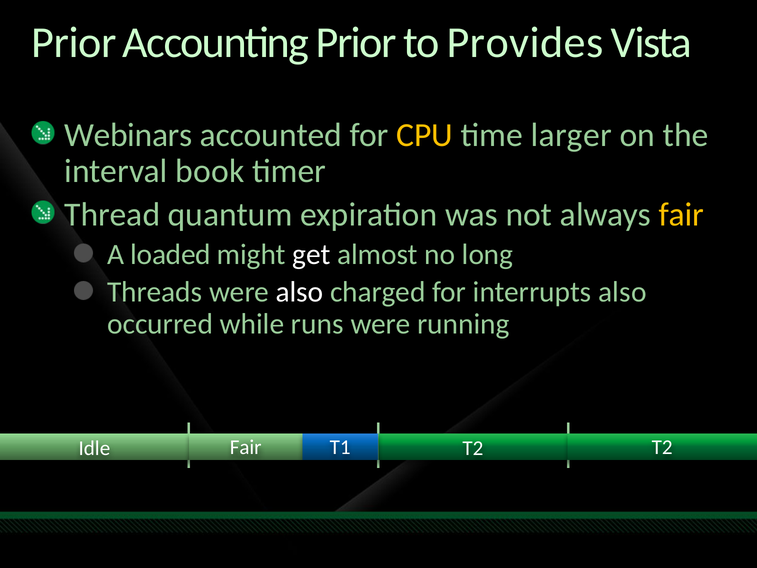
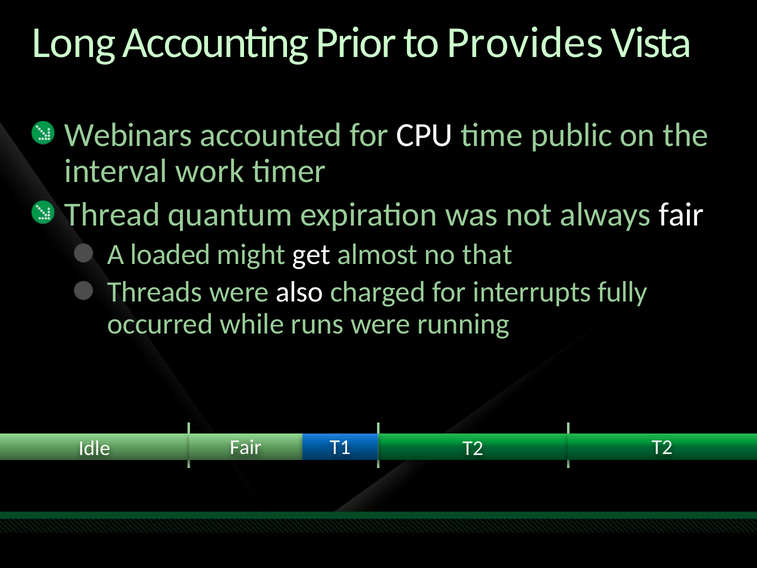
Prior: Prior -> Long (74, 43)
CPU colour: yellow -> white (425, 135)
larger: larger -> public (571, 135)
book: book -> work (210, 171)
fair colour: yellow -> white (681, 214)
long: long -> that (487, 254)
interrupts also: also -> fully (623, 292)
